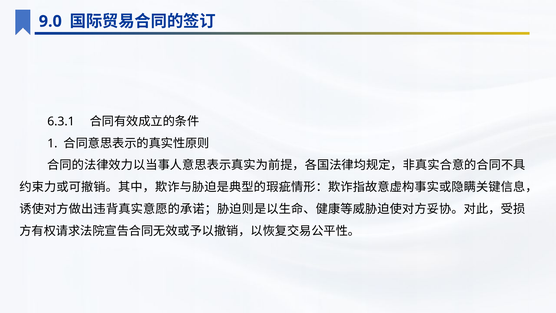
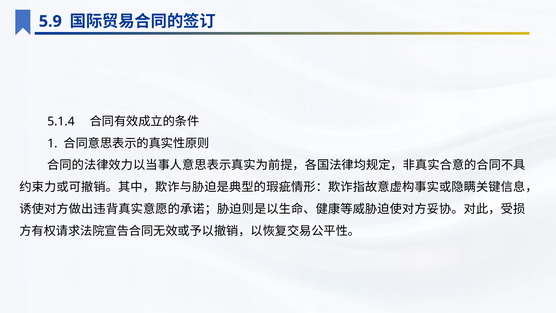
9.0: 9.0 -> 5.9 (50, 21)
6.3.1: 6.3.1 -> 5.1.4 (61, 121)
